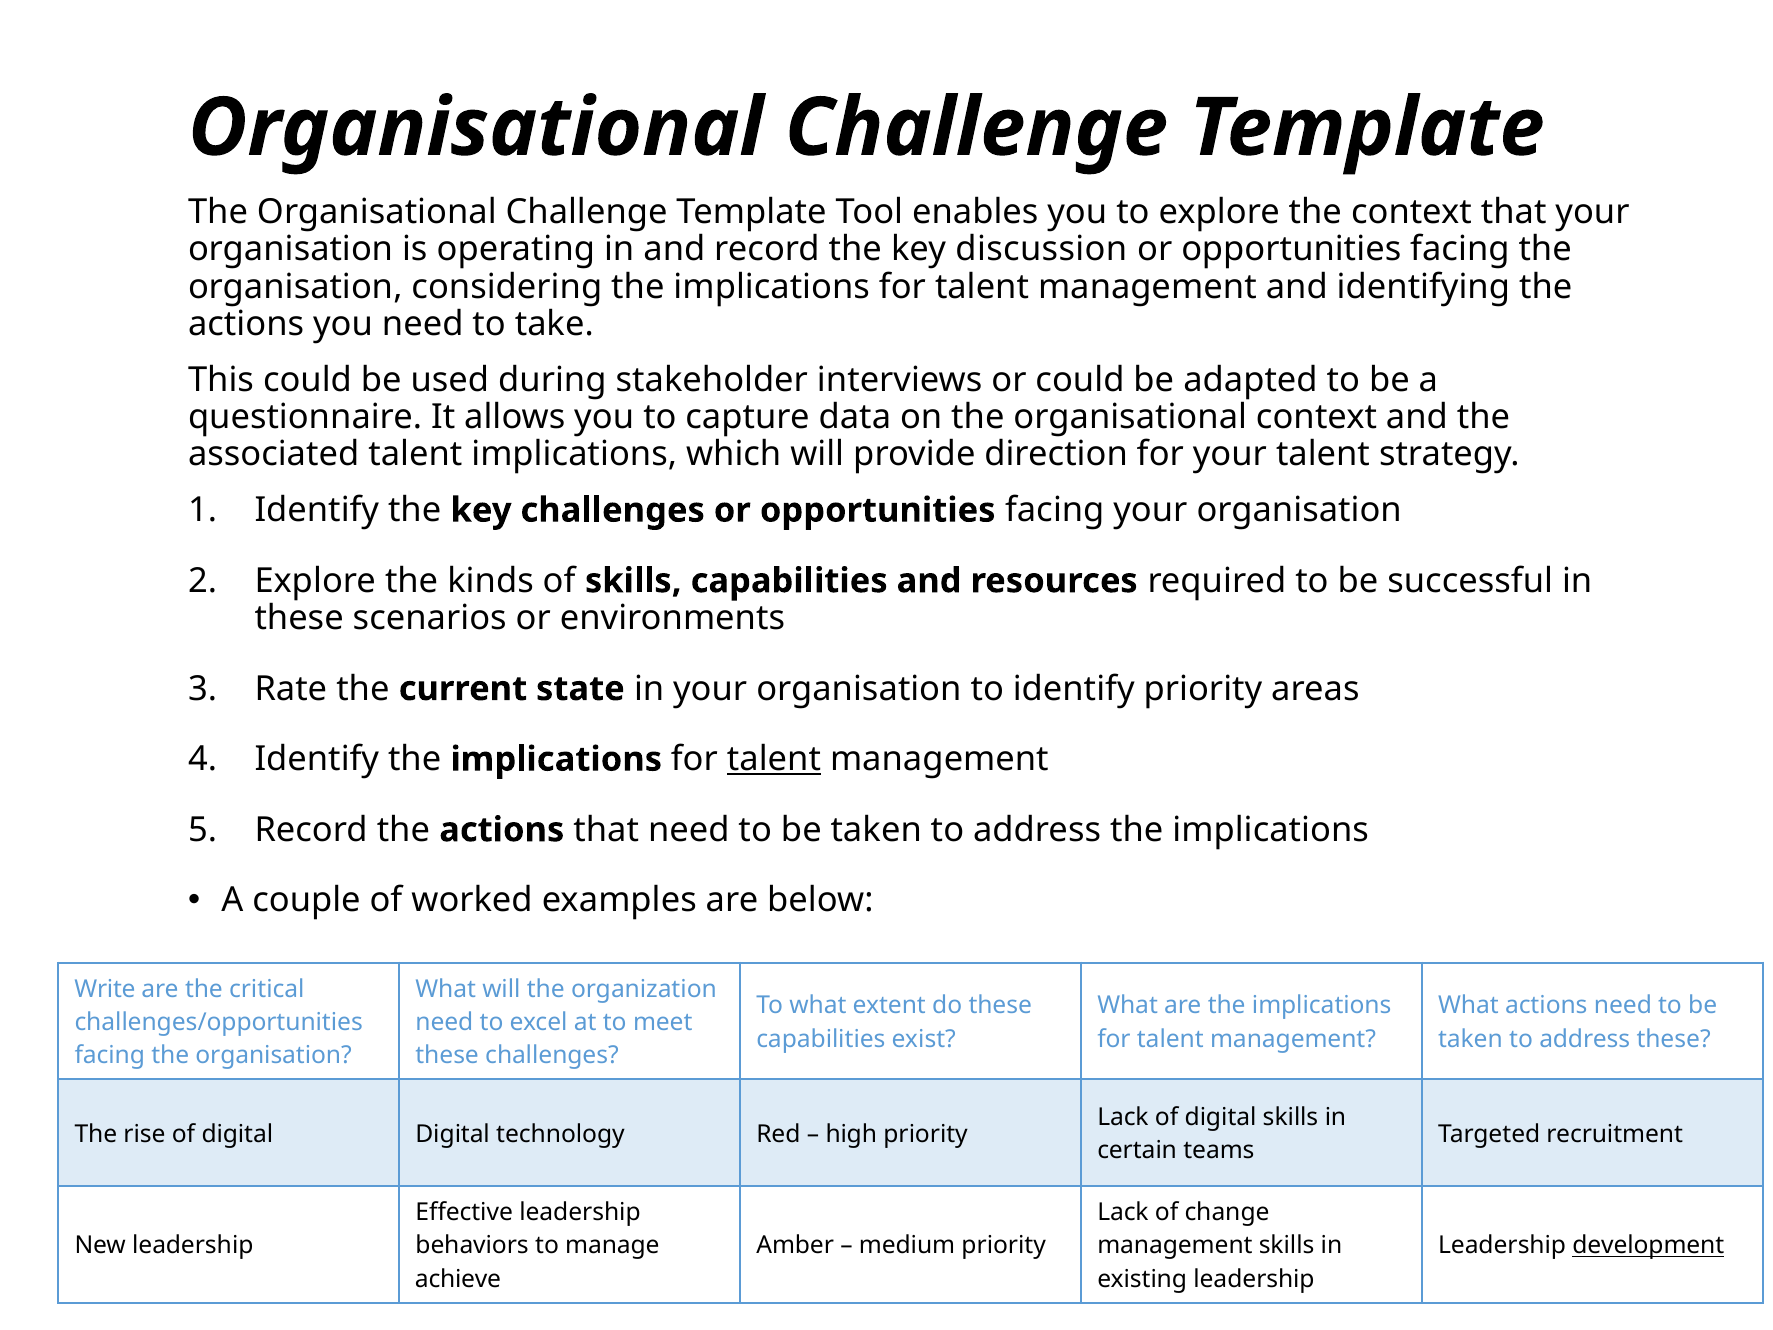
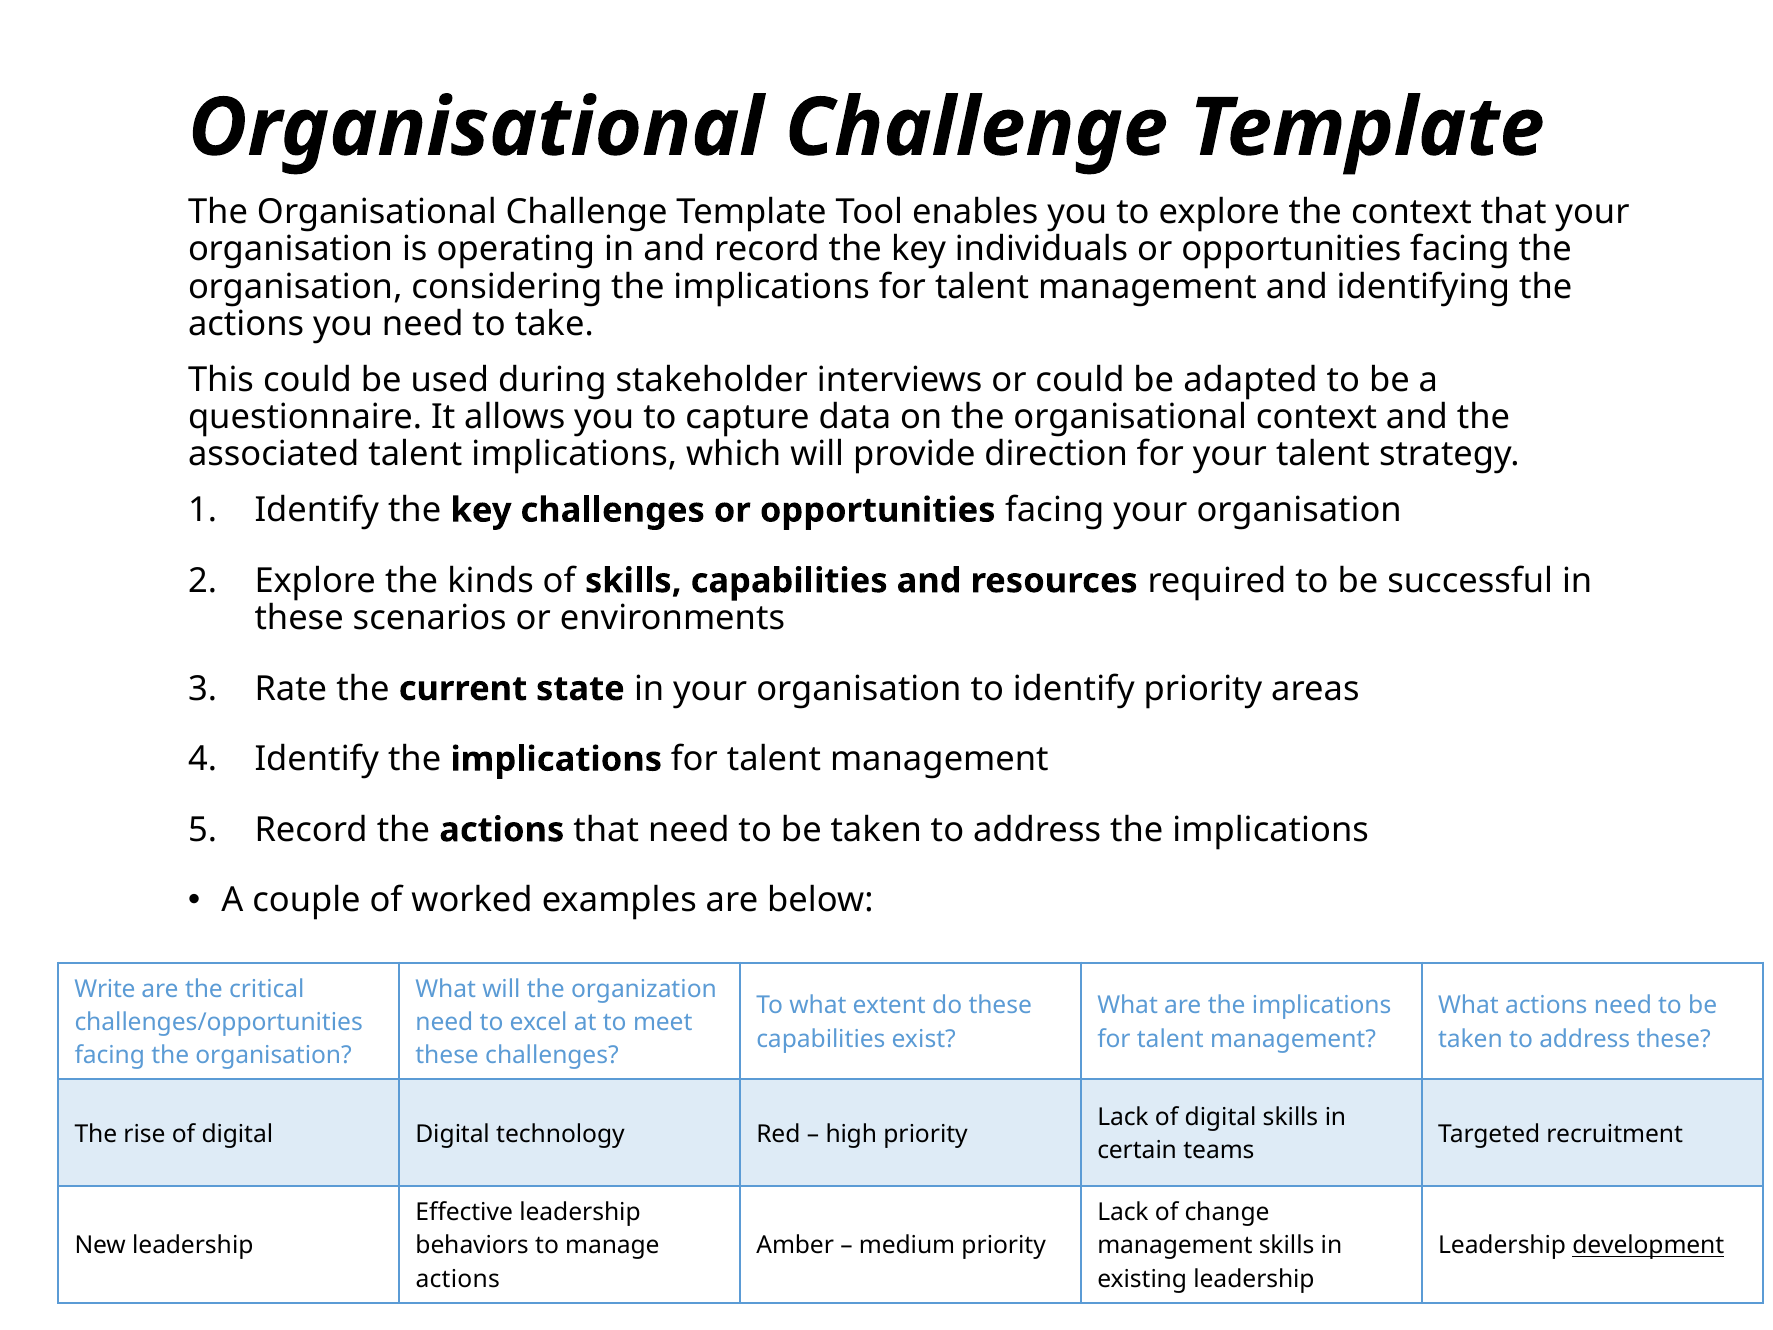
discussion: discussion -> individuals (1042, 250)
talent underline: present -> none (774, 759)
achieve: achieve -> actions (458, 1279)
